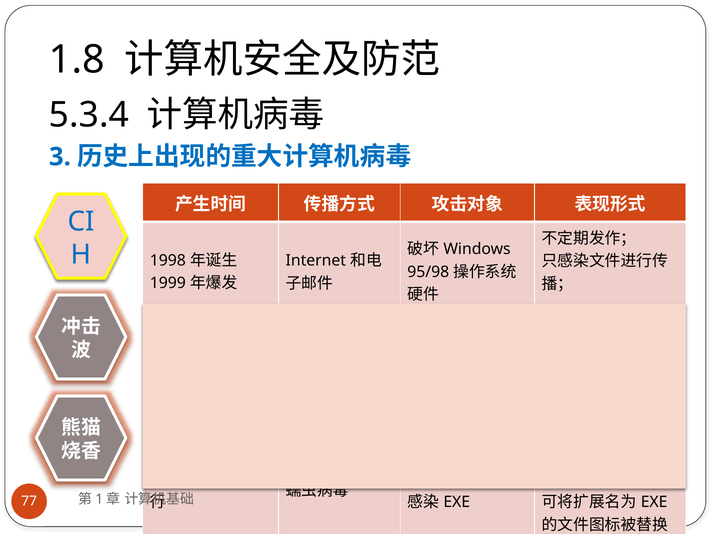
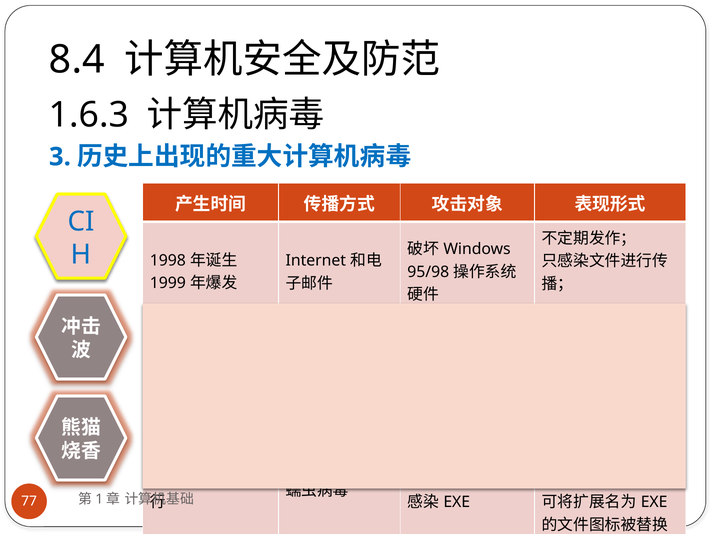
1.8: 1.8 -> 8.4 (77, 59)
5.3.4: 5.3.4 -> 1.6.3 (89, 115)
